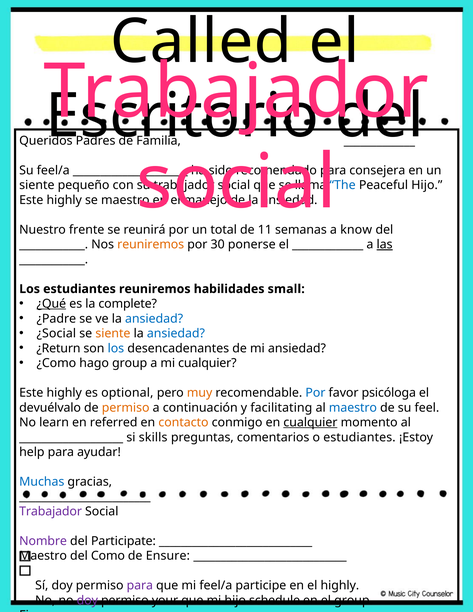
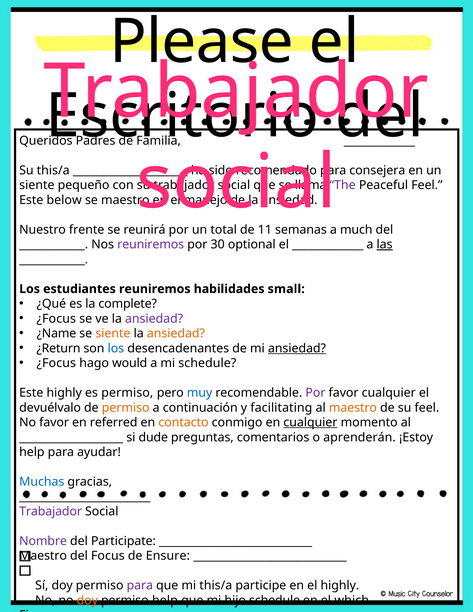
Called: Called -> Please (202, 42)
Su feel/a: feel/a -> this/a (53, 170)
The colour: blue -> purple (343, 185)
Peaceful Hijo: Hijo -> Feel (427, 185)
highly: highly -> below (64, 200)
know: know -> much (356, 230)
reuniremos colour: orange -> purple (151, 245)
ponerse: ponerse -> optional (252, 245)
¿Qué underline: present -> none (51, 304)
¿Padre: ¿Padre -> ¿Focus (56, 319)
ansiedad colour: blue -> purple (154, 319)
¿Social: ¿Social -> ¿Name (56, 334)
ansiedad colour: blue -> orange (176, 334)
ansiedad underline: none -> present (297, 348)
¿Como: ¿Como -> ¿Focus (56, 363)
hago group: group -> would (130, 363)
mi cualquier: cualquier -> schedule (207, 363)
es optional: optional -> permiso (127, 393)
muy colour: orange -> blue (200, 393)
Por colour: blue -> purple (315, 393)
favor psicóloga: psicóloga -> cualquier (389, 393)
maestro colour: blue -> orange (353, 408)
No learn: learn -> favor (54, 423)
skills: skills -> dude (153, 437)
o estudiantes: estudiantes -> aprenderán (359, 437)
Como: Como -> Focus (108, 556)
mi feel/a: feel/a -> this/a (216, 586)
doy colour: purple -> orange (87, 601)
permiso your: your -> help (165, 601)
el group: group -> which (353, 601)
